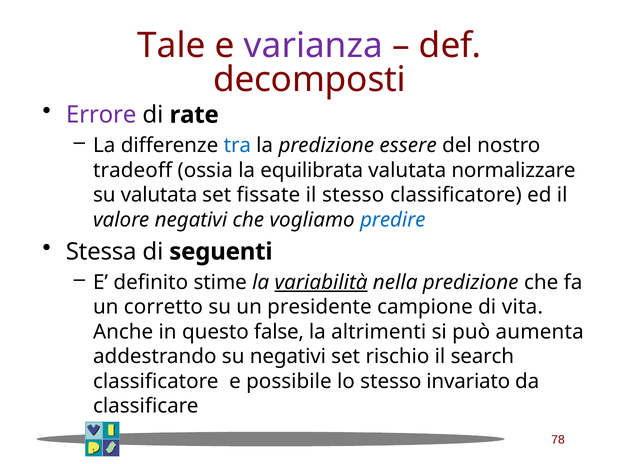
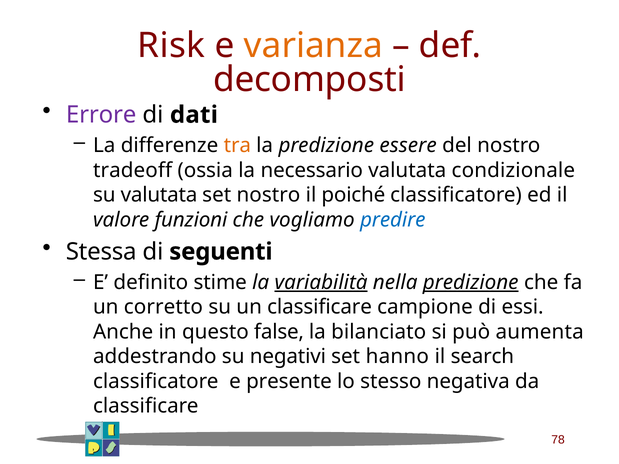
Tale: Tale -> Risk (171, 46)
varianza colour: purple -> orange (313, 46)
rate: rate -> dati (194, 115)
tra colour: blue -> orange (237, 146)
equilibrata: equilibrata -> necessario (312, 170)
normalizzare: normalizzare -> condizionale (513, 170)
set fissate: fissate -> nostro (268, 195)
il stesso: stesso -> poiché (353, 195)
valore negativi: negativi -> funzioni (191, 220)
predizione underline: none -> present (471, 282)
un presidente: presidente -> classificare (320, 307)
vita: vita -> essi (523, 307)
altrimenti: altrimenti -> bilanciato (379, 332)
rischio: rischio -> hanno (397, 357)
possibile: possibile -> presente (289, 382)
invariato: invariato -> negativa (468, 382)
